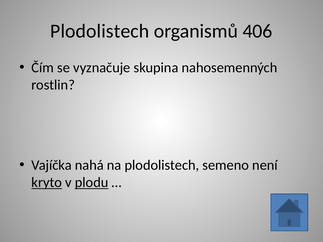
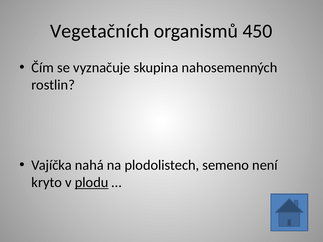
Plodolistech: Plodolistech -> Vegetačních (100, 31)
406: 406 -> 450 (257, 31)
kryto underline: present -> none (47, 183)
